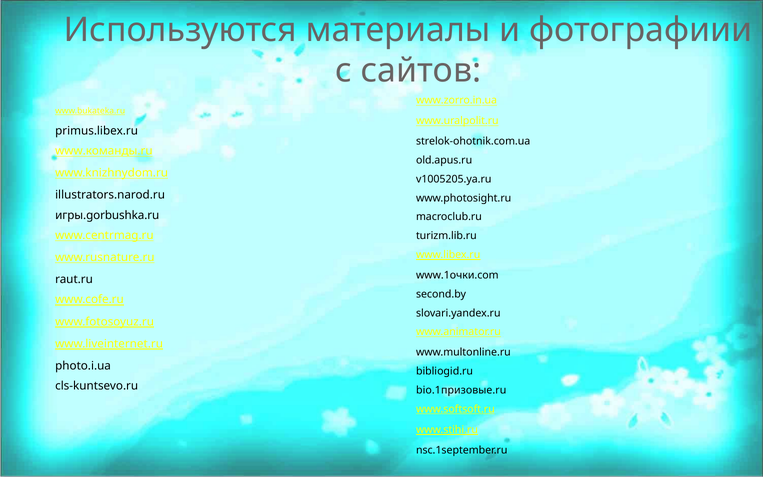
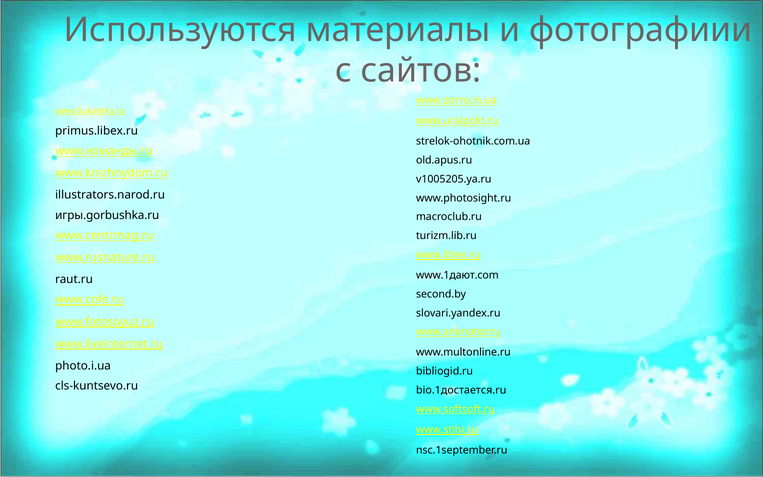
www.1очки.com: www.1очки.com -> www.1дают.com (457, 275)
bio.1призовые.ru: bio.1призовые.ru -> bio.1достается.ru (461, 390)
